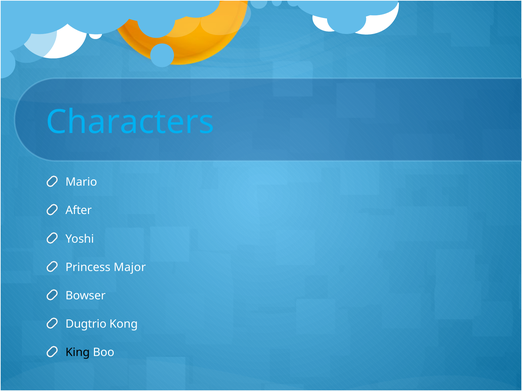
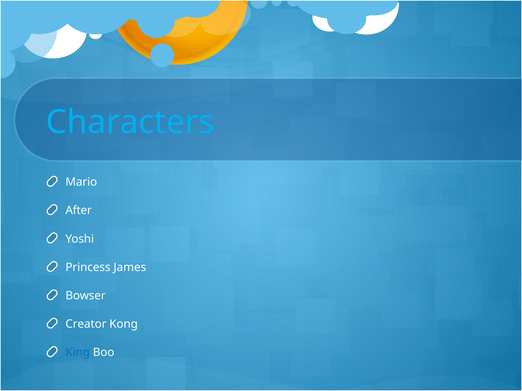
Major: Major -> James (130, 268)
Dugtrio: Dugtrio -> Creator (86, 324)
King colour: black -> blue (78, 353)
